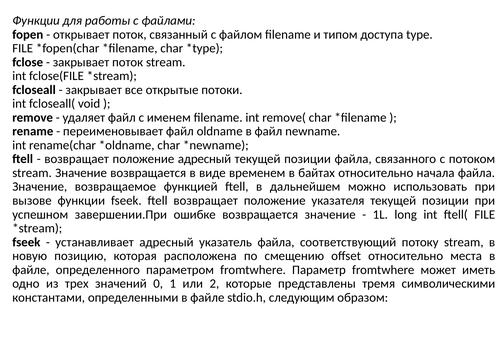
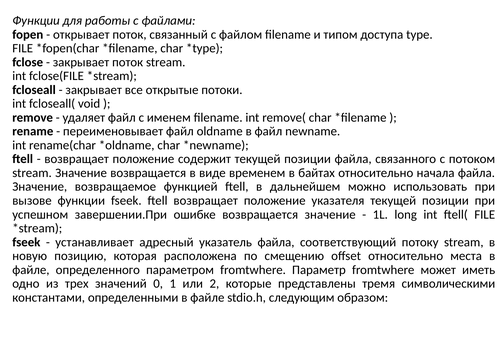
положение адресный: адресный -> содержит (204, 159)
